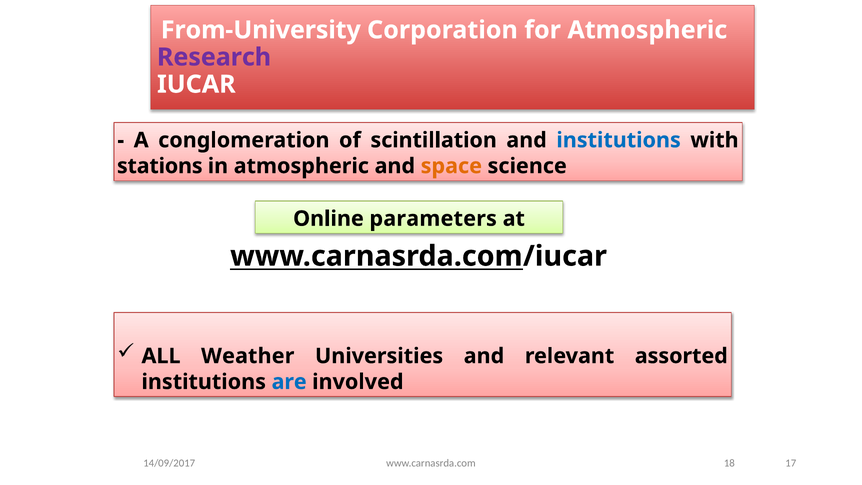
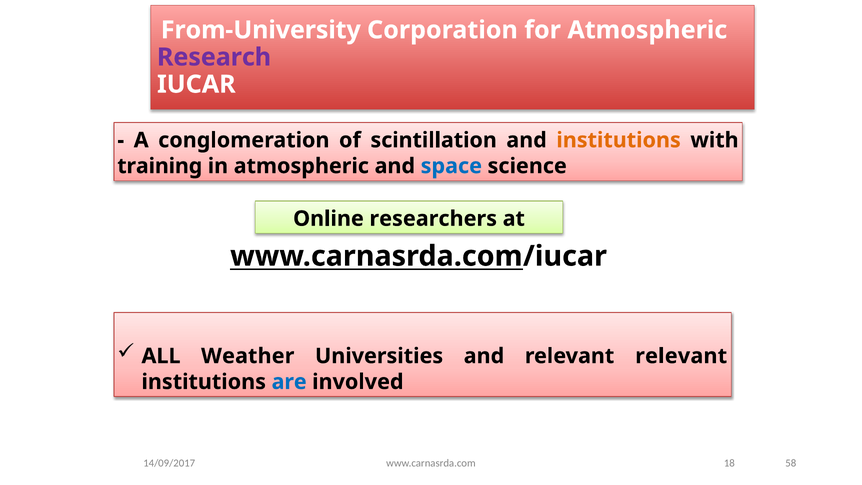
institutions colour: blue -> orange (619, 140)
stations: stations -> training (160, 166)
space colour: orange -> blue (451, 166)
parameters: parameters -> researchers (433, 219)
relevant assorted: assorted -> relevant (681, 356)
17: 17 -> 58 (791, 463)
